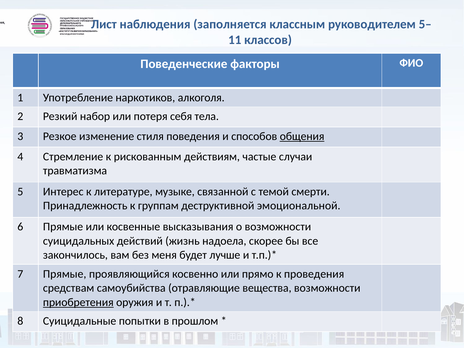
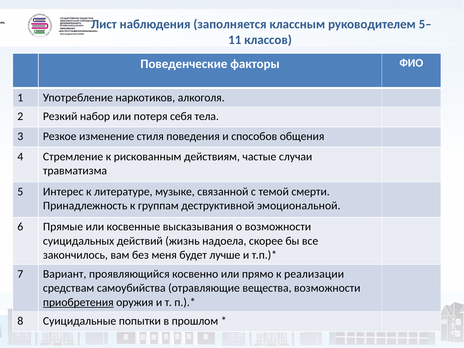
общения underline: present -> none (302, 136)
7 Прямые: Прямые -> Вариант (65, 274)
проведения: проведения -> реализации (314, 274)
